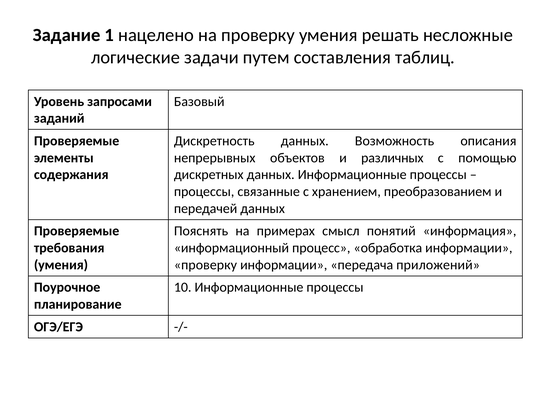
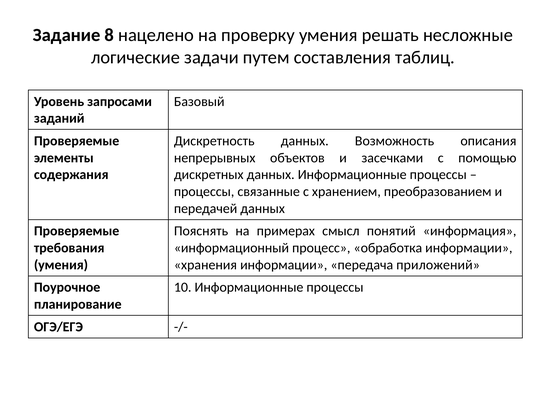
1: 1 -> 8 (109, 35)
различных: различных -> засечками (392, 158)
проверку: проверку -> хранения (205, 265)
